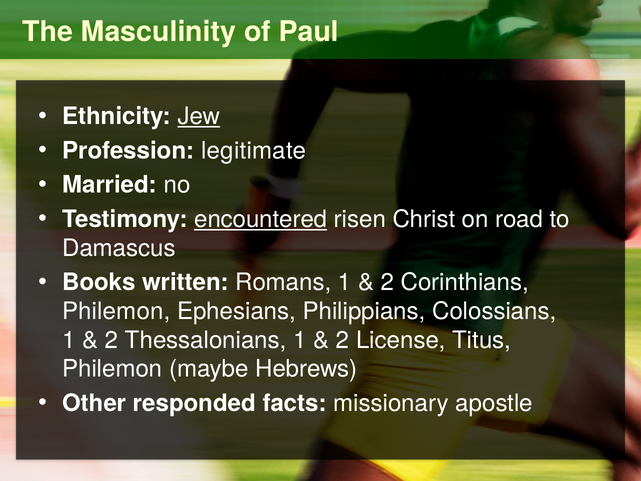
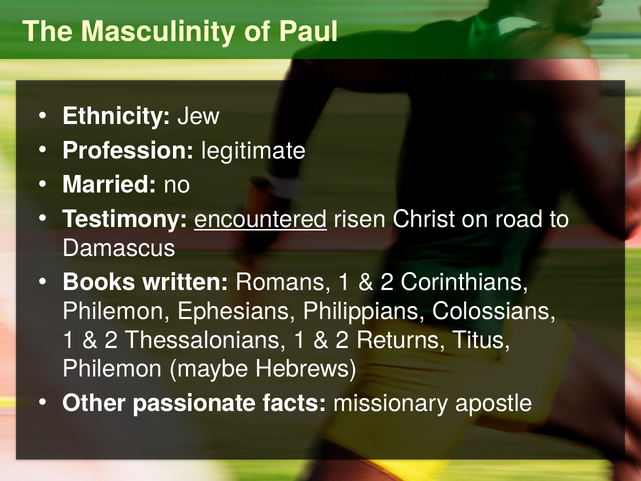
Jew underline: present -> none (199, 116)
License: License -> Returns (401, 340)
responded: responded -> passionate (195, 403)
